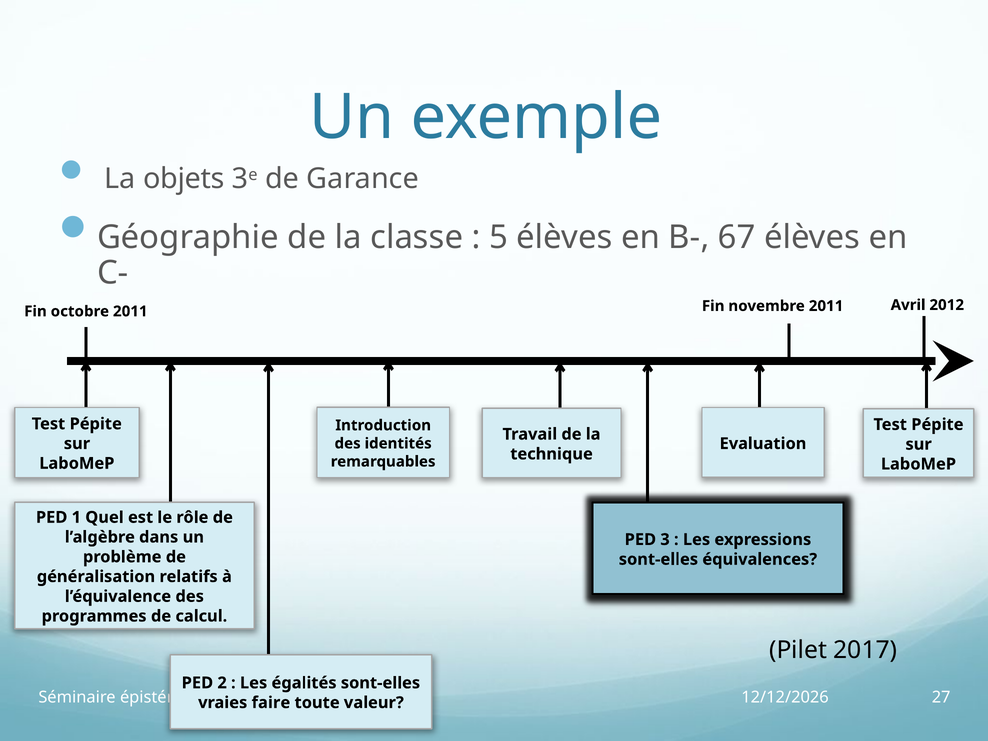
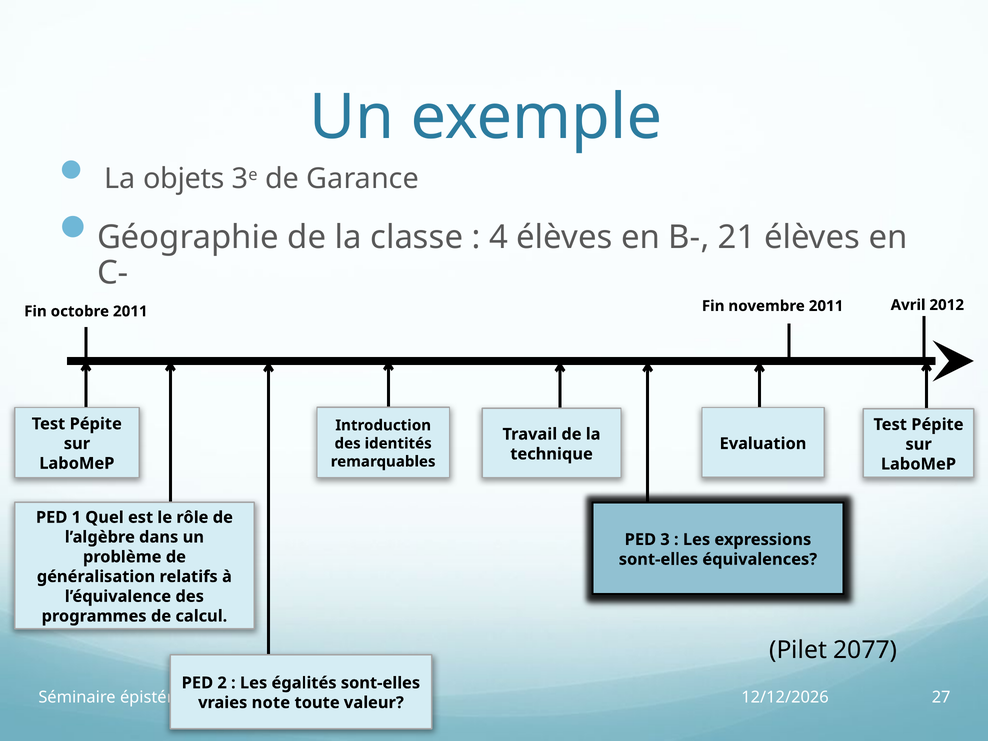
5: 5 -> 4 (498, 238)
67: 67 -> 21 (737, 238)
2017: 2017 -> 2077 (865, 650)
faire: faire -> note (271, 703)
